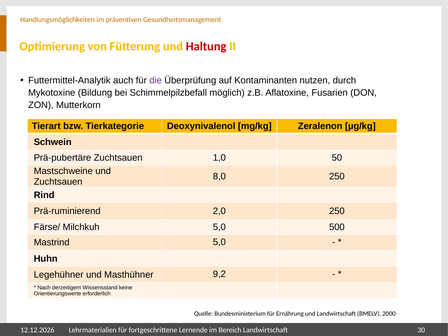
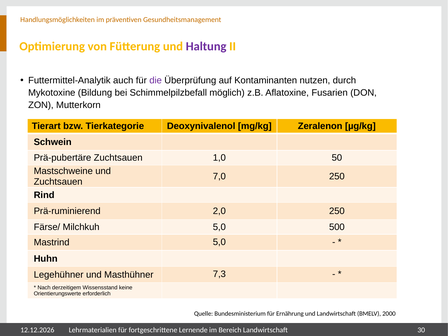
Haltung colour: red -> purple (206, 46)
8,0: 8,0 -> 7,0 (219, 176)
9,2: 9,2 -> 7,3 (219, 274)
